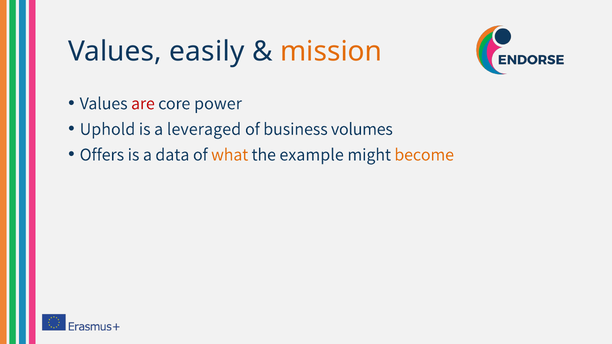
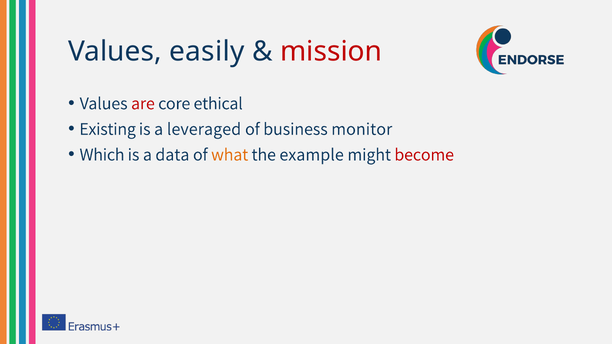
mission colour: orange -> red (331, 51)
power: power -> ethical (218, 103)
Uphold: Uphold -> Existing (108, 129)
volumes: volumes -> monitor (362, 129)
Offers: Offers -> Which (102, 155)
become colour: orange -> red (424, 155)
